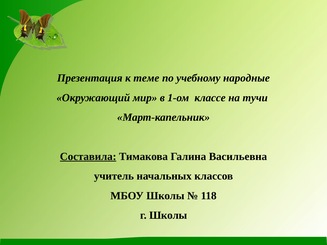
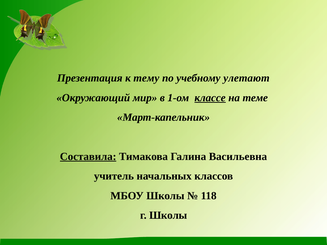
теме: теме -> тему (146, 78)
народные: народные -> улетают (246, 78)
классе underline: none -> present (210, 98)
тучи: тучи -> теме (255, 98)
